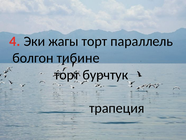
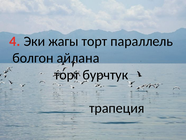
тибине: тибине -> айлана (78, 58)
